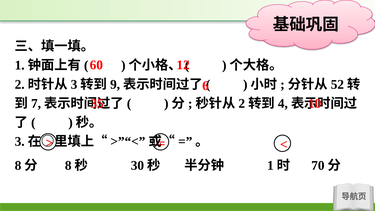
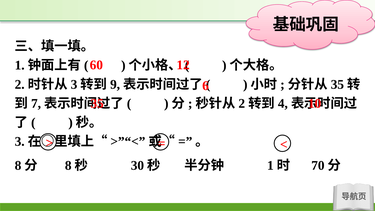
52: 52 -> 35 (337, 84)
